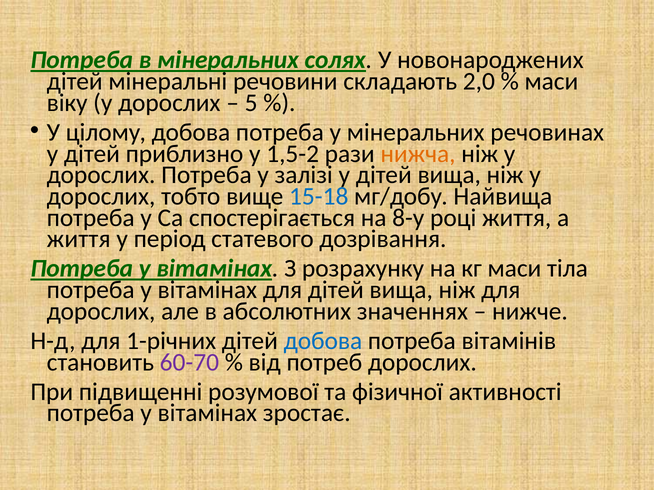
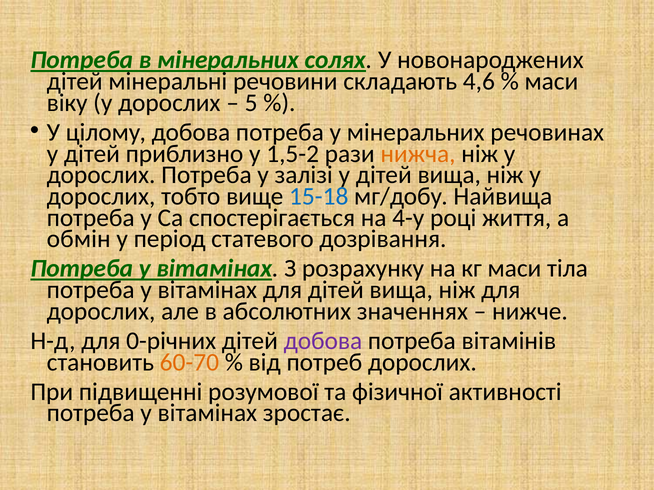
2,0: 2,0 -> 4,6 (479, 81)
8-у: 8-у -> 4-у (408, 218)
життя: життя -> обмін (79, 239)
1-річних: 1-річних -> 0-річних (171, 341)
добова colour: blue -> purple (323, 341)
60-70 colour: purple -> orange (189, 363)
